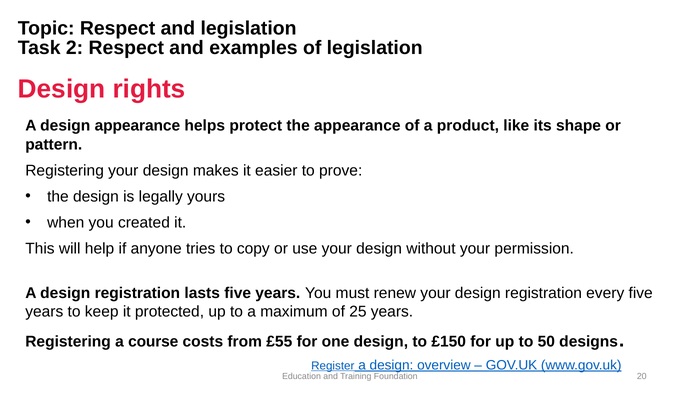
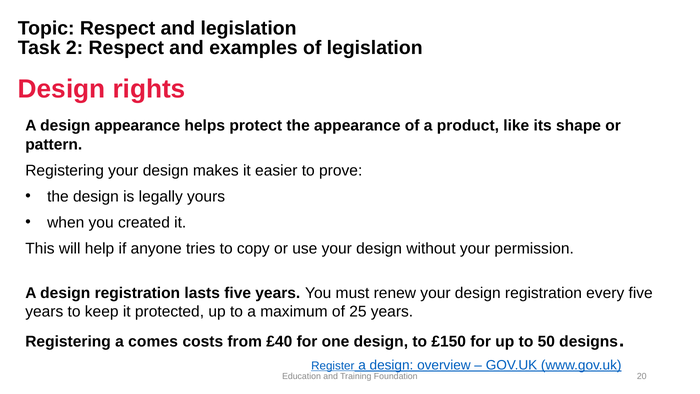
course: course -> comes (153, 341)
£55: £55 -> £40 (279, 341)
